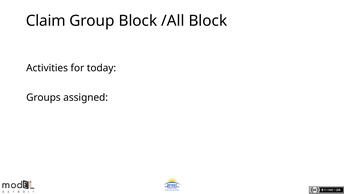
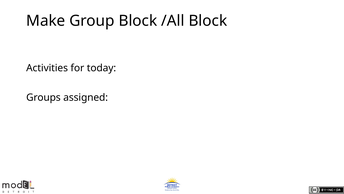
Claim: Claim -> Make (46, 21)
